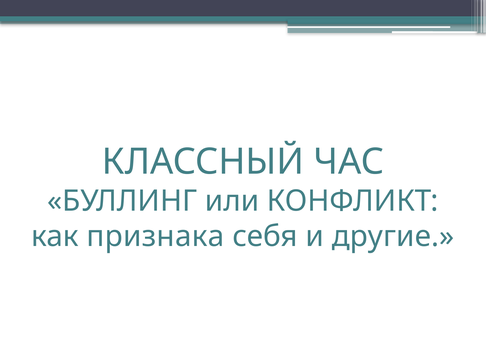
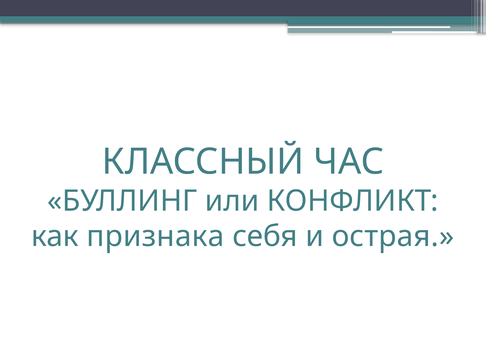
другие: другие -> острая (393, 237)
